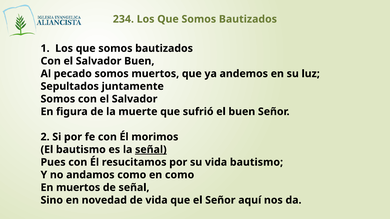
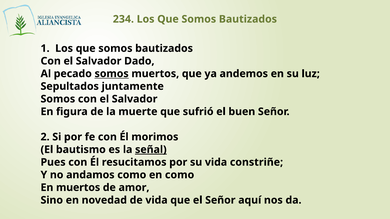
Salvador Buen: Buen -> Dado (139, 61)
somos underline: none -> present (112, 74)
vida bautismo: bautismo -> constriñe (256, 162)
de señal: señal -> amor (134, 188)
